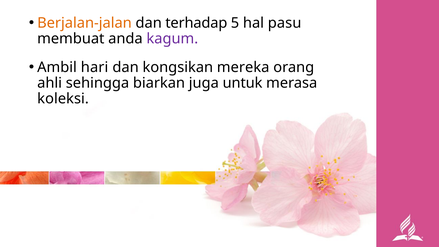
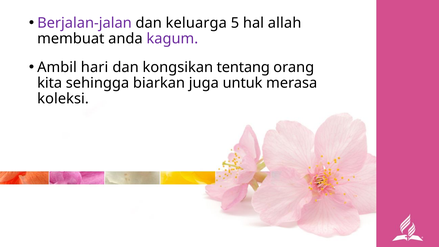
Berjalan-jalan colour: orange -> purple (85, 23)
terhadap: terhadap -> keluarga (196, 23)
pasu: pasu -> allah (285, 23)
mereka: mereka -> tentang (243, 67)
ahli: ahli -> kita (50, 83)
